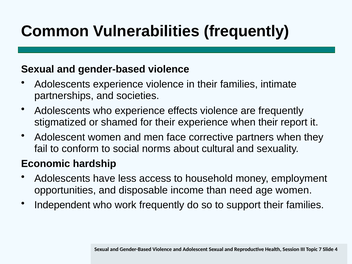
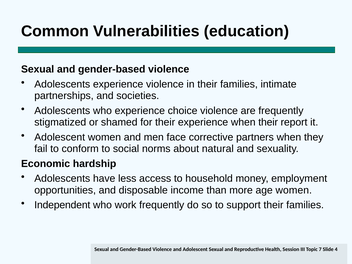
Vulnerabilities frequently: frequently -> education (246, 31)
effects: effects -> choice (183, 111)
cultural: cultural -> natural (218, 149)
need: need -> more (241, 190)
